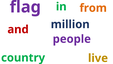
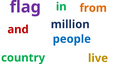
people colour: purple -> blue (72, 39)
